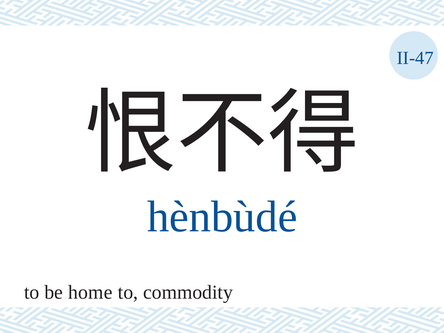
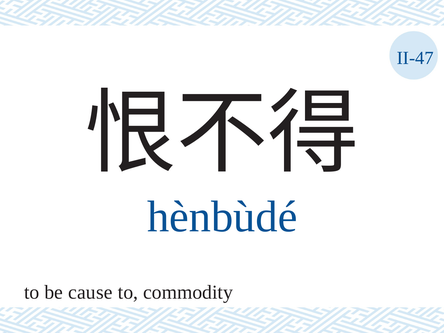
home: home -> cause (90, 292)
